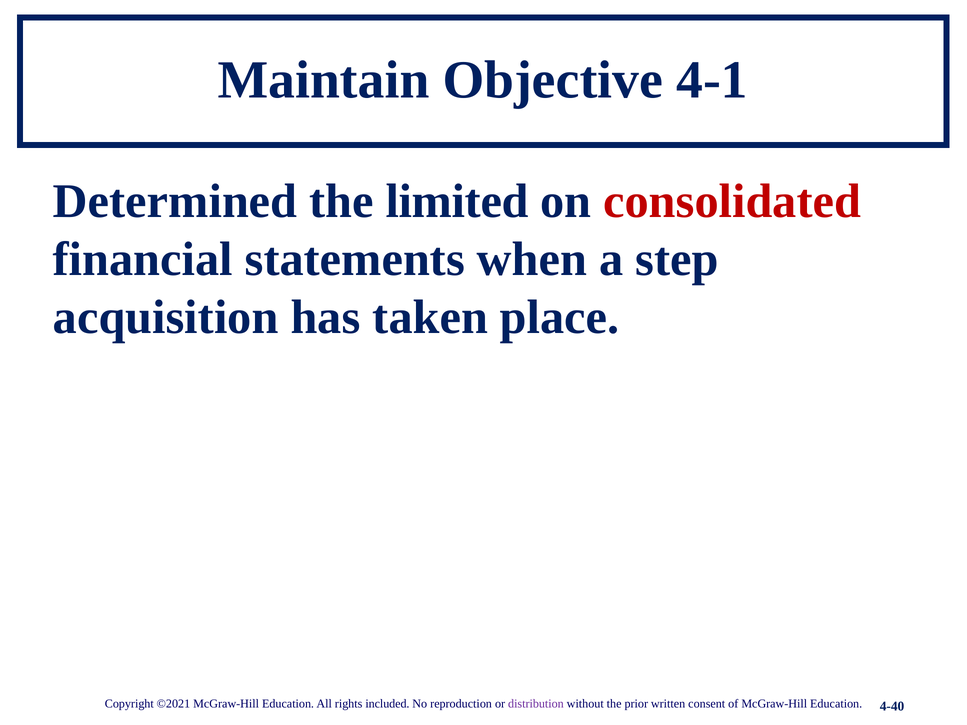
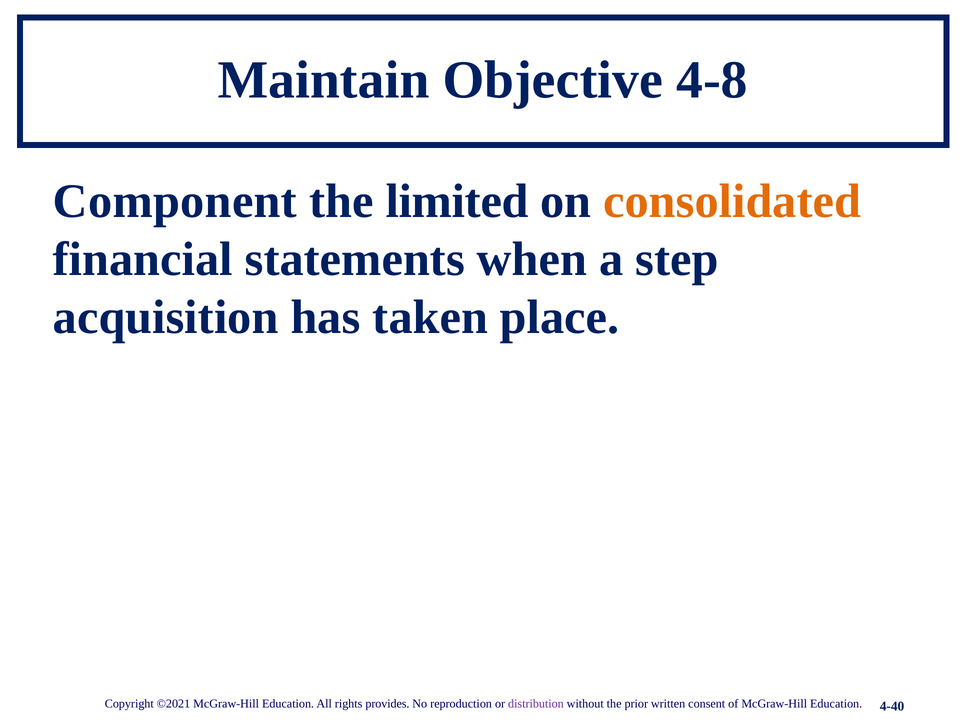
4-1: 4-1 -> 4-8 (712, 80)
Determined: Determined -> Component (175, 202)
consolidated colour: red -> orange (732, 202)
included: included -> provides (387, 704)
